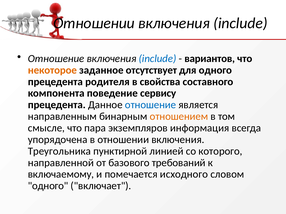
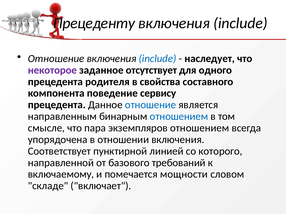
Отношении: Отношении -> Прецеденту (94, 23)
вариантов: вариантов -> наследует (210, 59)
некоторое colour: orange -> purple (52, 70)
отношением colour: orange -> blue (179, 117)
экземпляров информация: информация -> отношением (200, 128)
Треугольника: Треугольника -> Соответствует (59, 151)
исходного: исходного -> мощности (184, 175)
одного: одного -> складе (48, 186)
